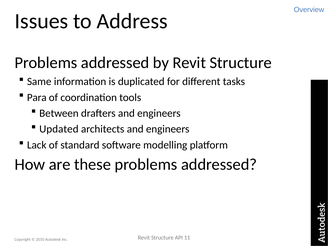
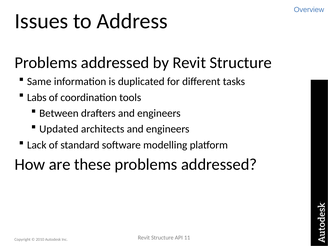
Para: Para -> Labs (37, 97)
